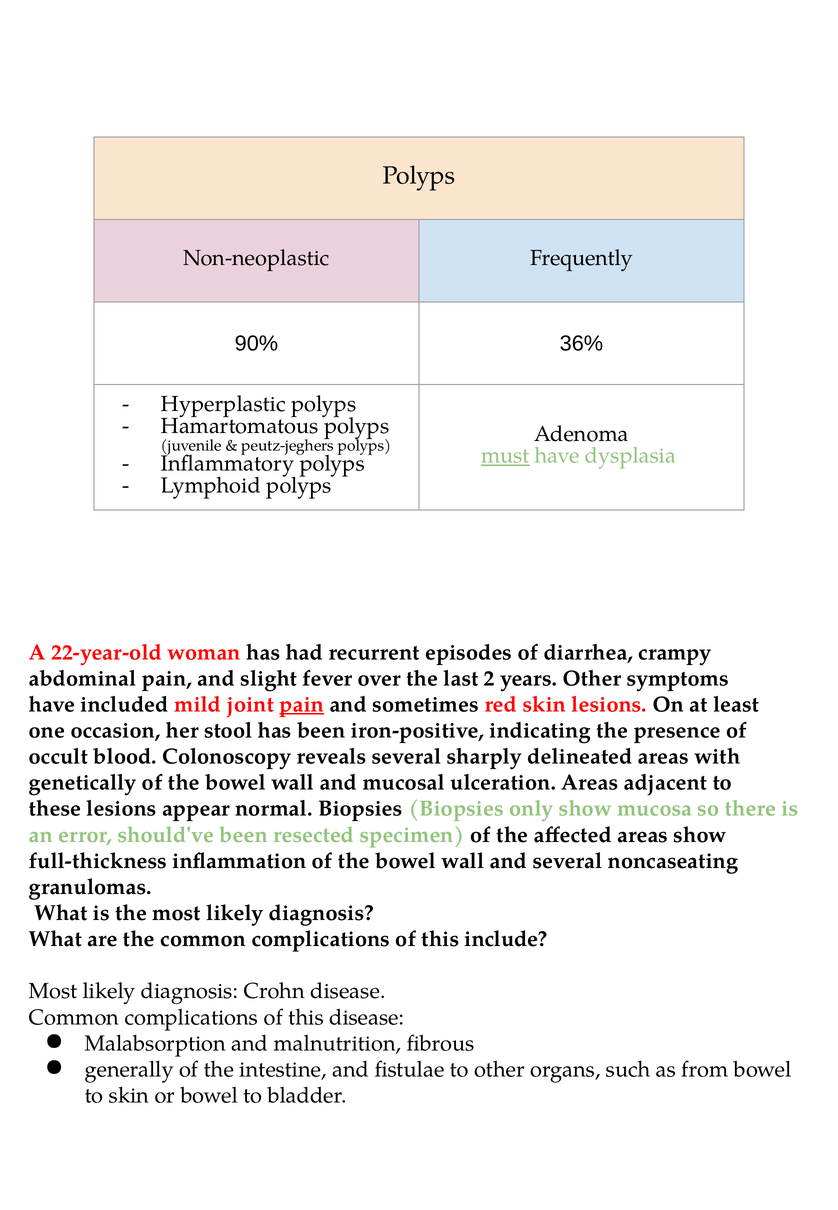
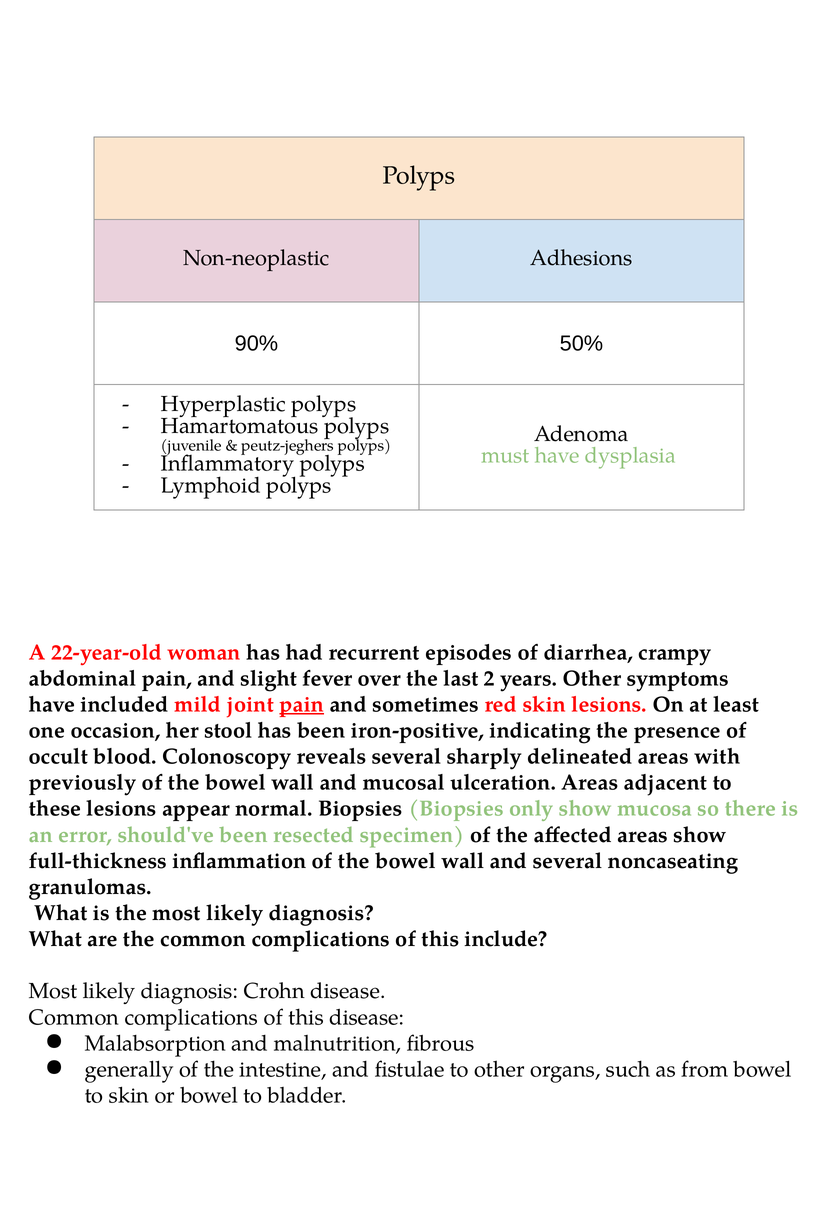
Frequently: Frequently -> Adhesions (581, 258)
36%: 36% -> 50% (581, 344)
must underline: present -> none (505, 456)
genetically: genetically -> previously (83, 783)
